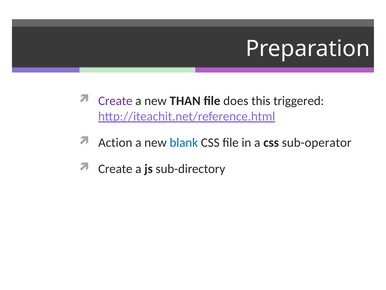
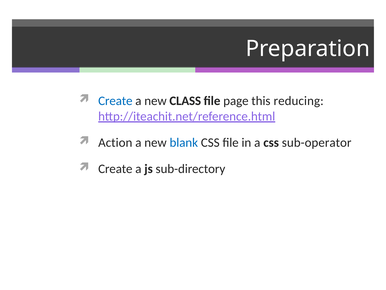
Create colour: purple -> blue (115, 101)
THAN: THAN -> CLASS (185, 101)
does: does -> page (236, 101)
triggered: triggered -> reducing (299, 101)
